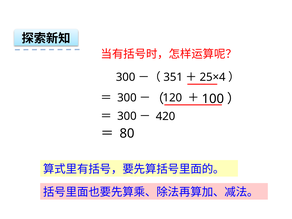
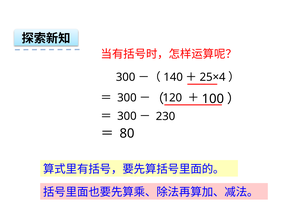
351: 351 -> 140 (173, 77)
420: 420 -> 230 (165, 116)
